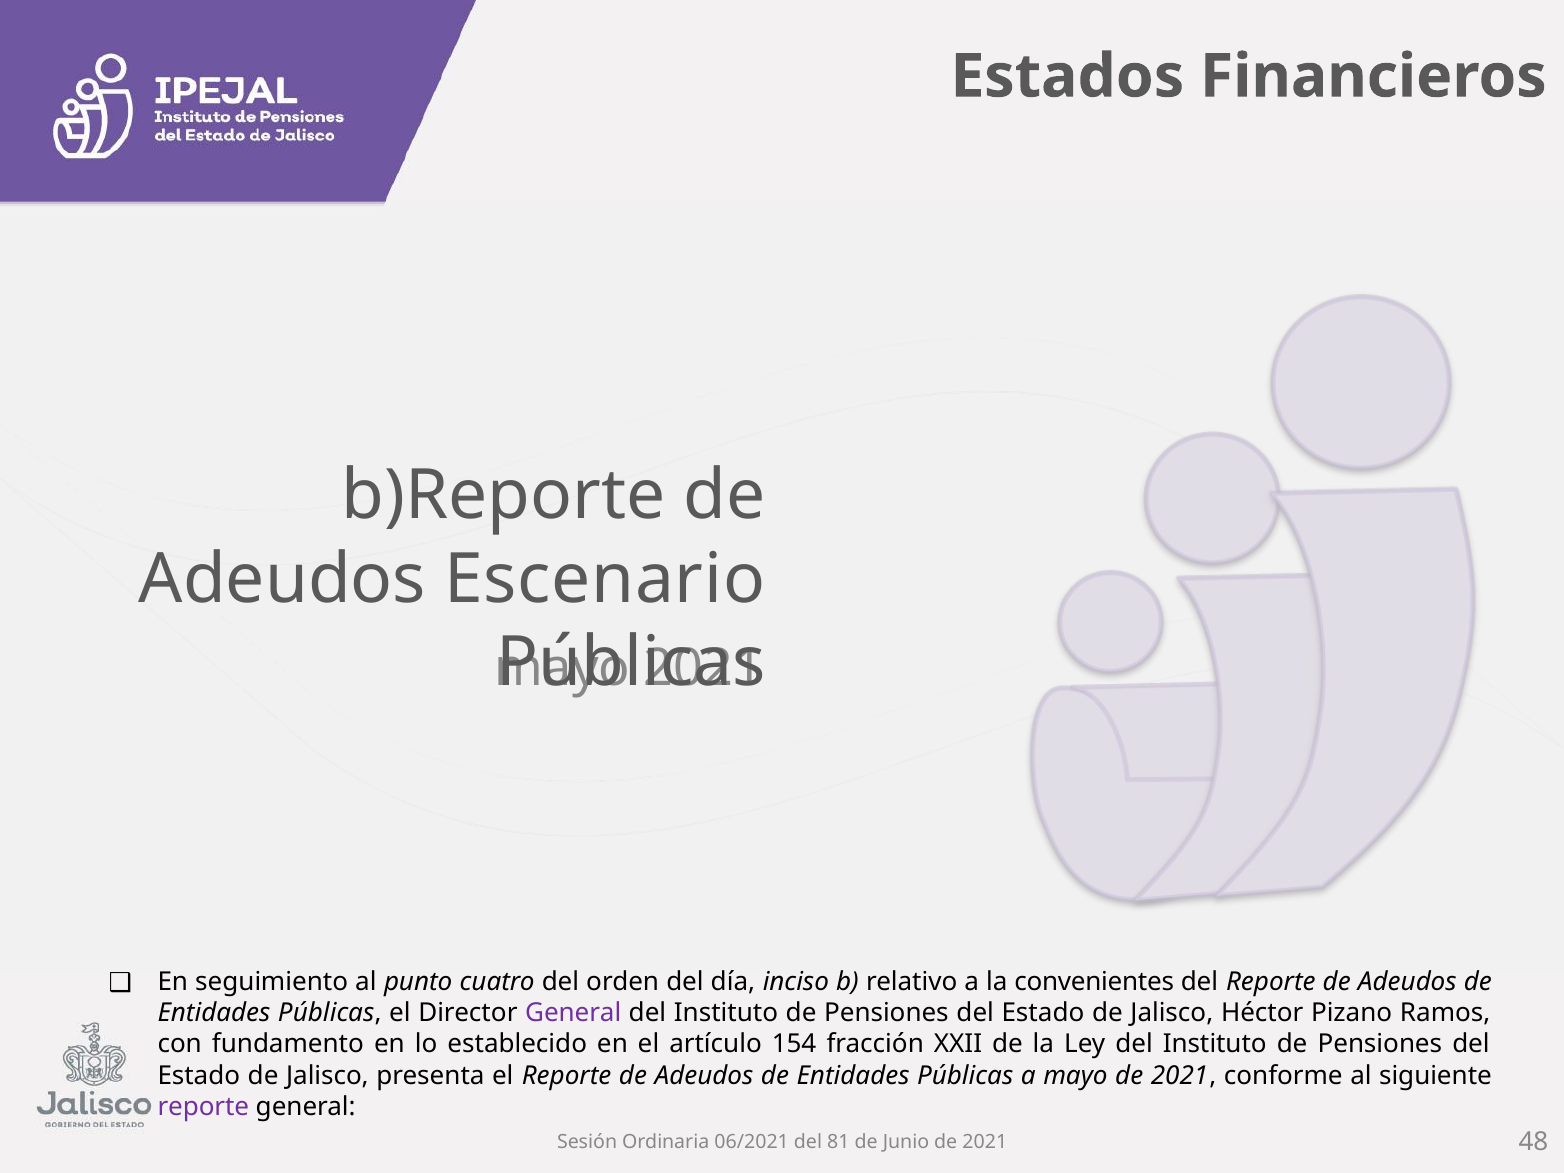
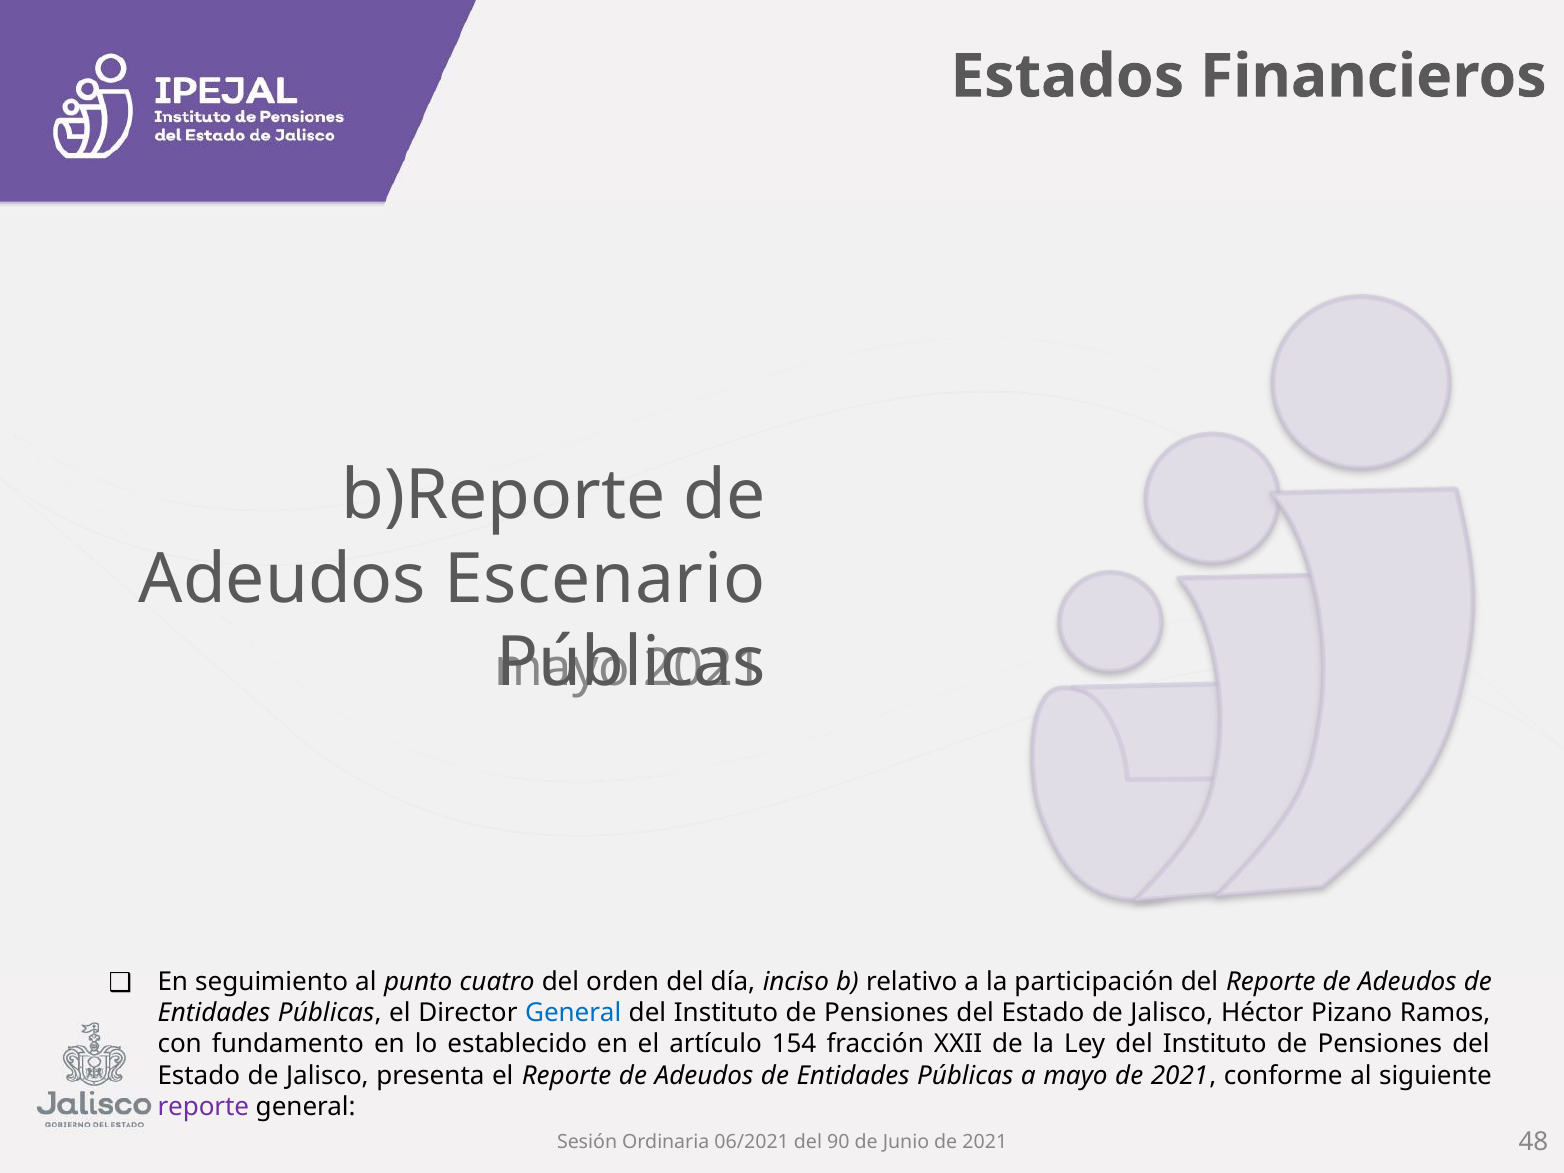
convenientes: convenientes -> participación (1094, 982)
General colour: purple -> blue (573, 1013)
81: 81 -> 90 (838, 1142)
